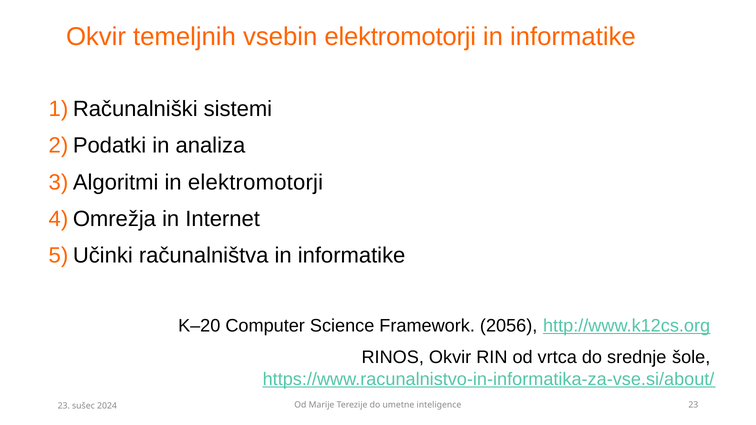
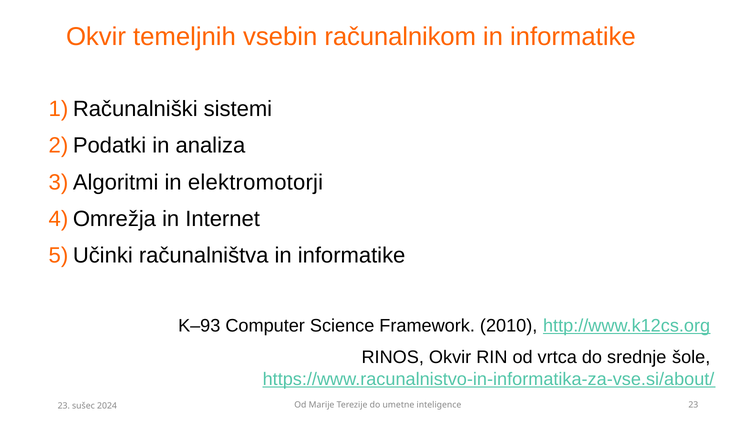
vsebin elektromotorji: elektromotorji -> računalnikom (400, 37)
K–20: K–20 -> K–93 (199, 326)
2056: 2056 -> 2010 (509, 326)
